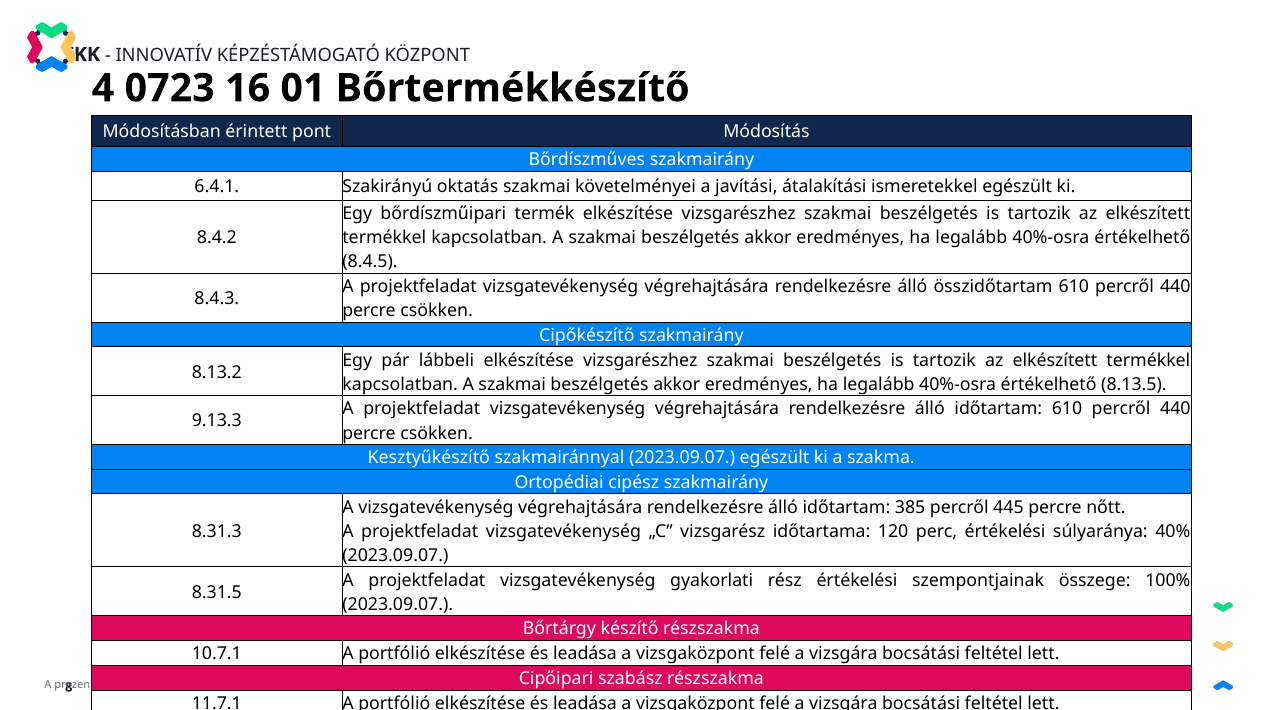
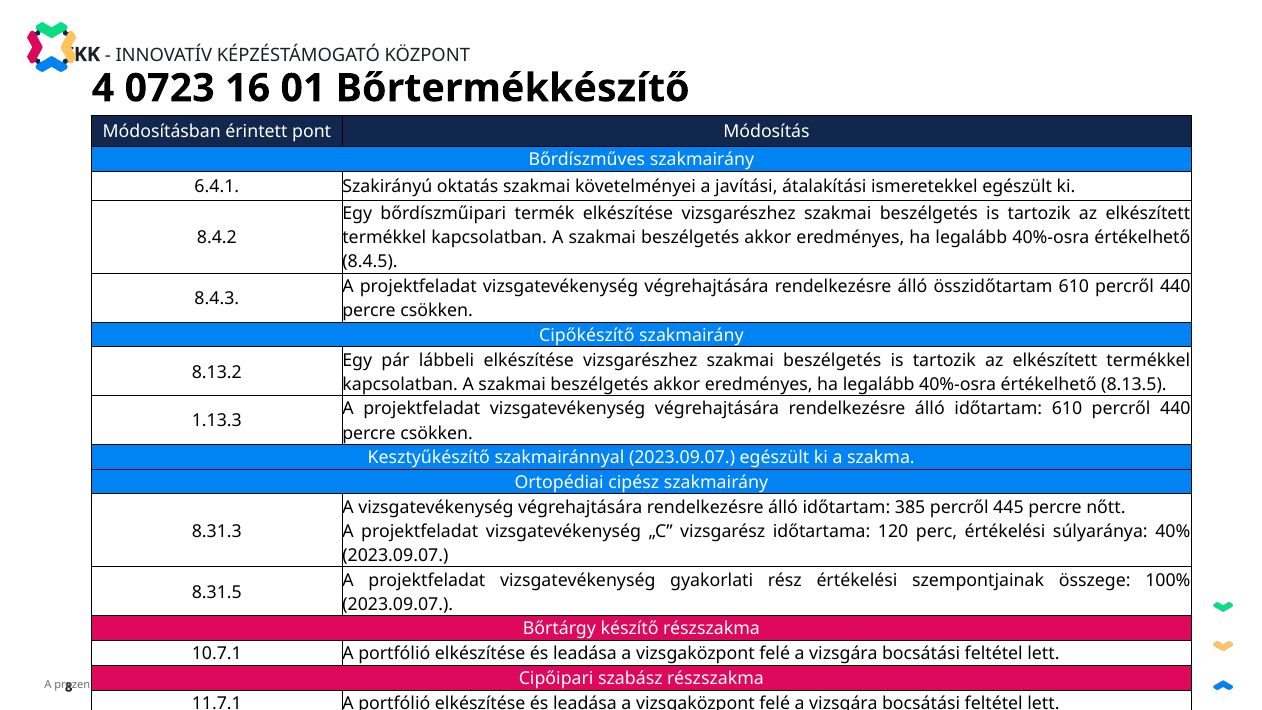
9.13.3: 9.13.3 -> 1.13.3 (217, 421)
